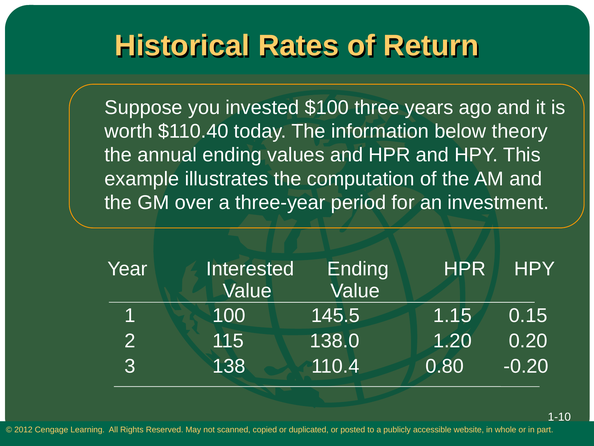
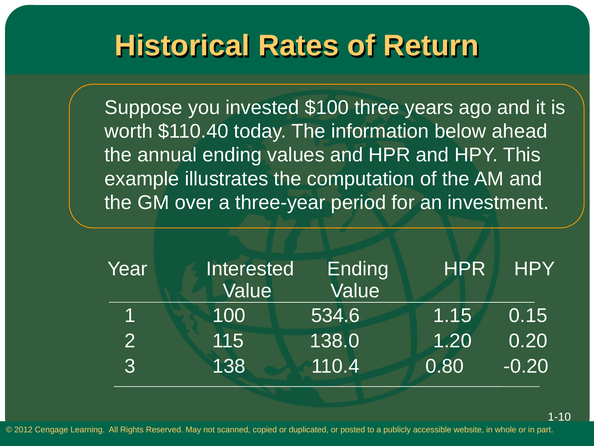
theory: theory -> ahead (520, 131)
145.5: 145.5 -> 534.6 (336, 315)
